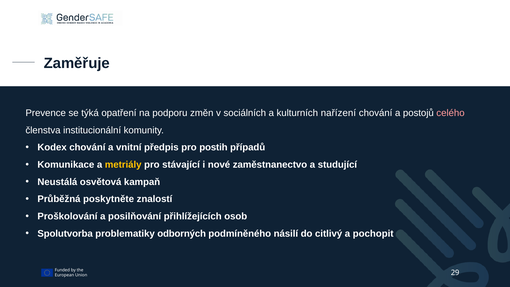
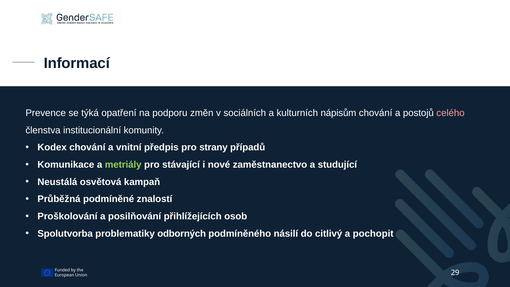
Zaměřuje: Zaměřuje -> Informací (77, 63)
nařízení: nařízení -> nápisům (338, 113)
postih: postih -> strany (213, 147)
metriály colour: yellow -> light green (123, 165)
poskytněte: poskytněte -> podmíněné (109, 199)
